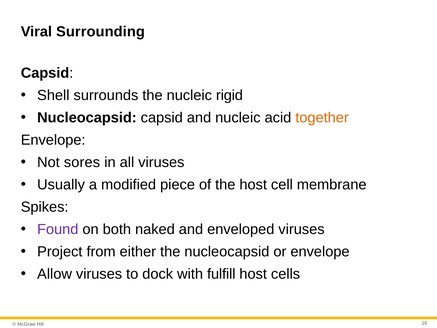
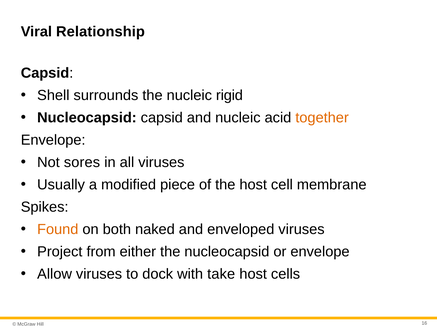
Surrounding: Surrounding -> Relationship (100, 32)
Found colour: purple -> orange (58, 229)
fulfill: fulfill -> take (221, 274)
